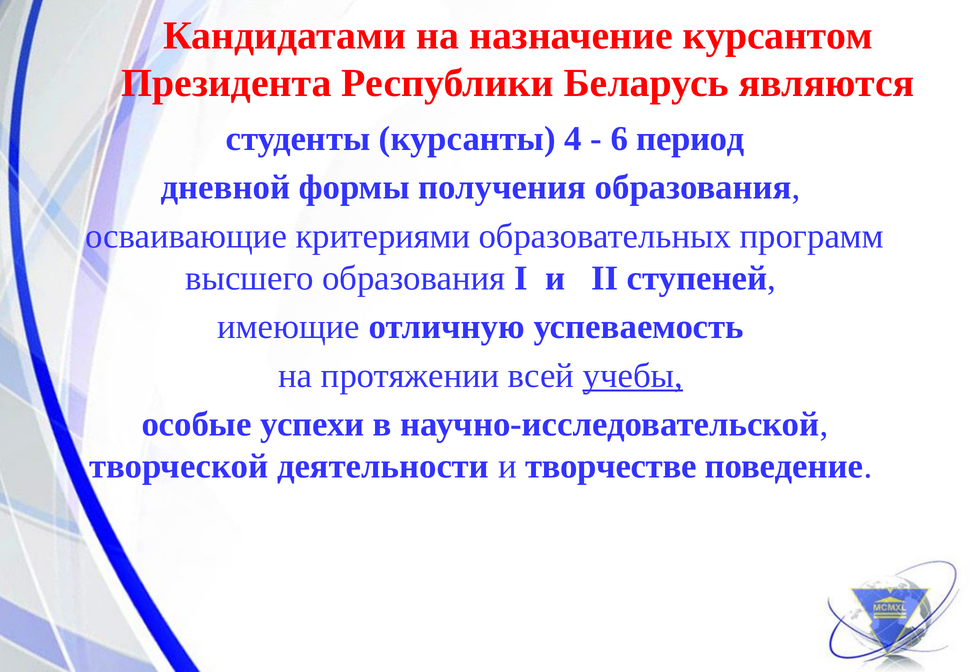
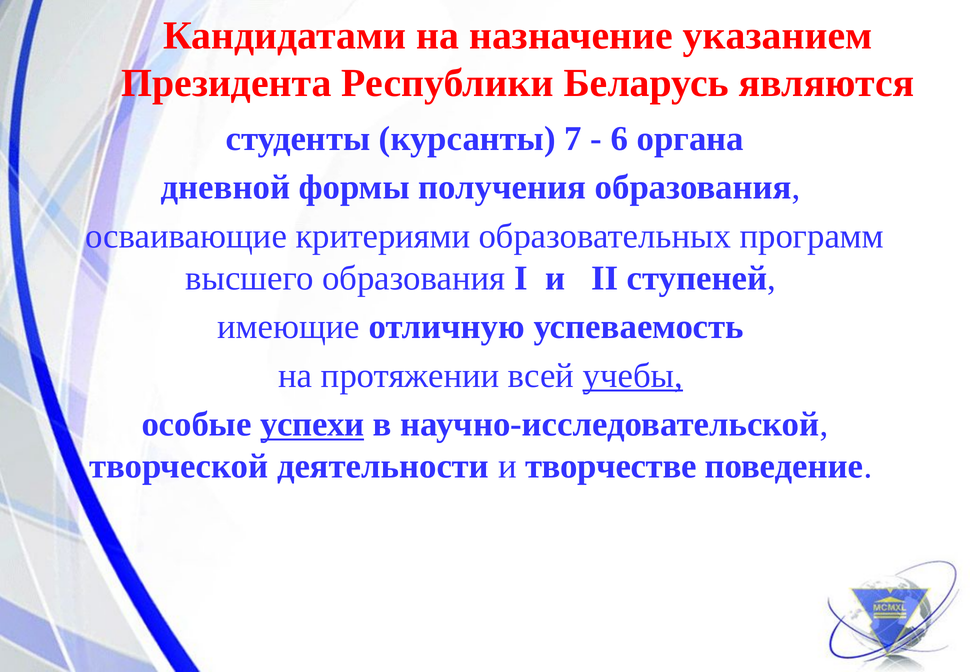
курсантом: курсантом -> указанием (778, 35)
4: 4 -> 7 (573, 138)
период: период -> органа (690, 138)
успехи underline: none -> present (312, 424)
